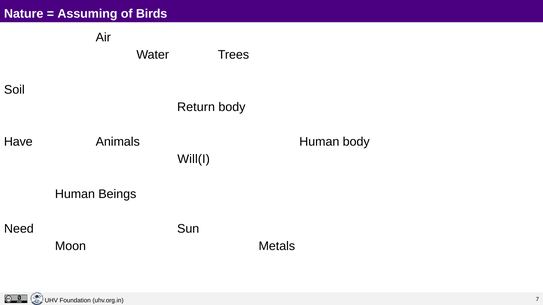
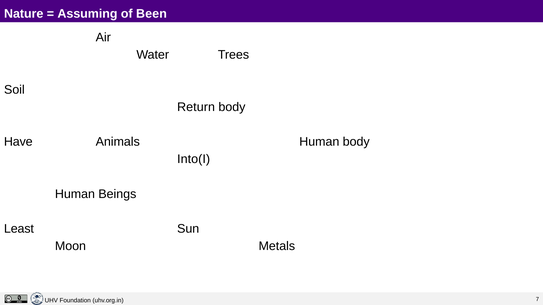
Birds: Birds -> Been (151, 14)
Will(I: Will(I -> Into(I (194, 159)
Need: Need -> Least (19, 229)
